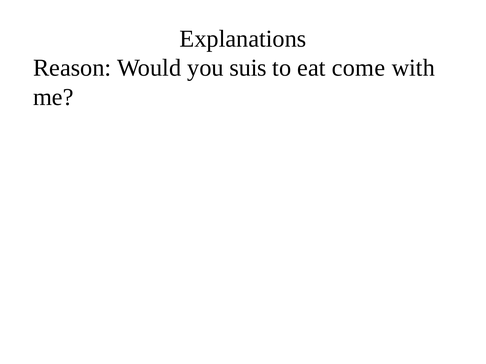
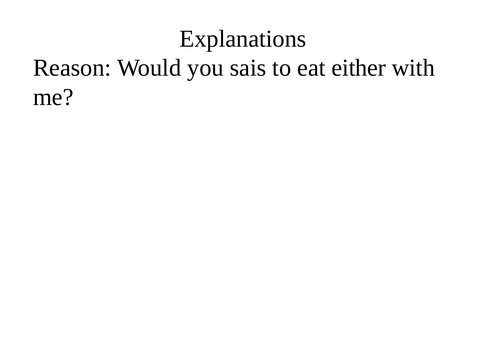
suis: suis -> sais (248, 68)
come: come -> either (359, 68)
